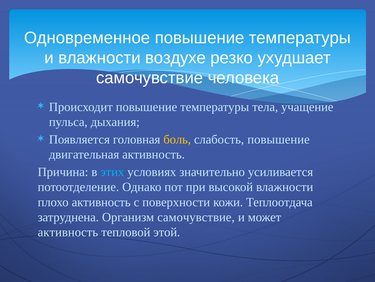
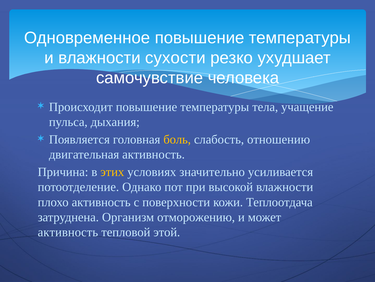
воздухе: воздухе -> сухости (175, 58)
слабость повышение: повышение -> отношению (279, 139)
этих colour: light blue -> yellow (112, 172)
Организм самочувствие: самочувствие -> отморожению (196, 217)
